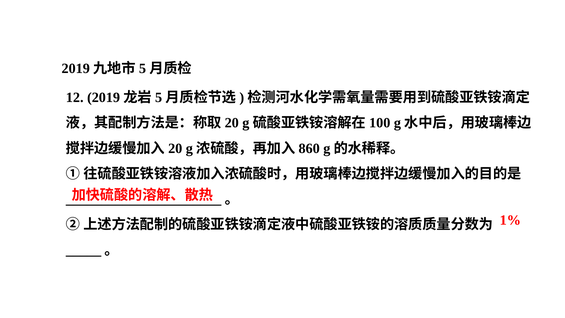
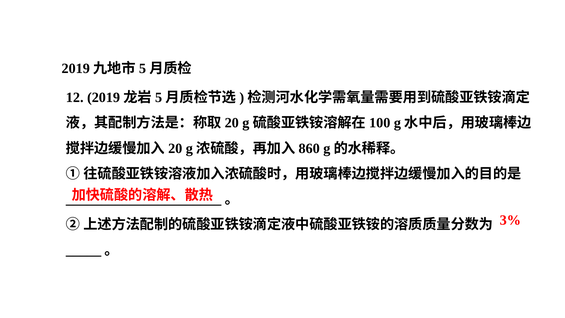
1%: 1% -> 3% (510, 220)
